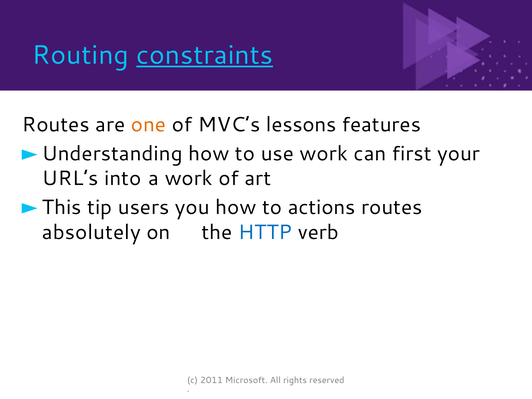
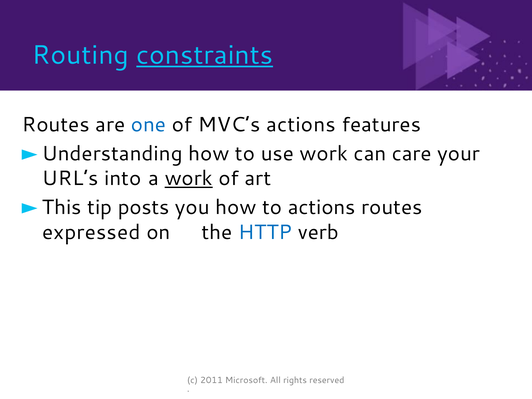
one colour: orange -> blue (149, 125)
MVC’s lessons: lessons -> actions (301, 125)
first: first -> care (412, 154)
work underline: none -> present (189, 178)
users: users -> posts (144, 207)
absolutely: absolutely -> expressed (91, 232)
